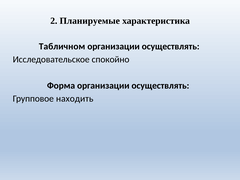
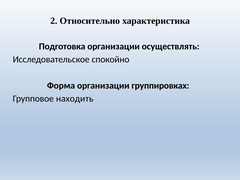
Планируемые: Планируемые -> Относительно (90, 21)
Табличном: Табличном -> Подготовка (62, 46)
Форма организации осуществлять: осуществлять -> группировках (160, 86)
